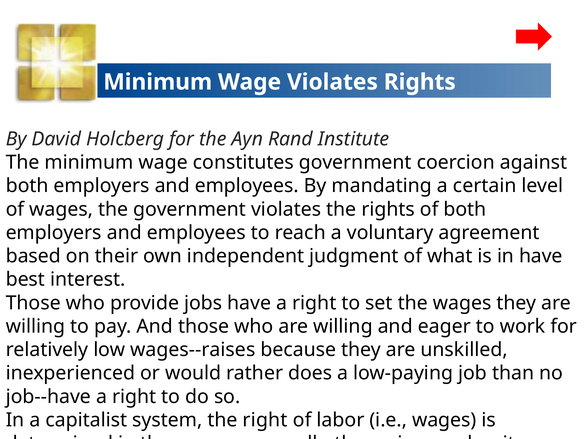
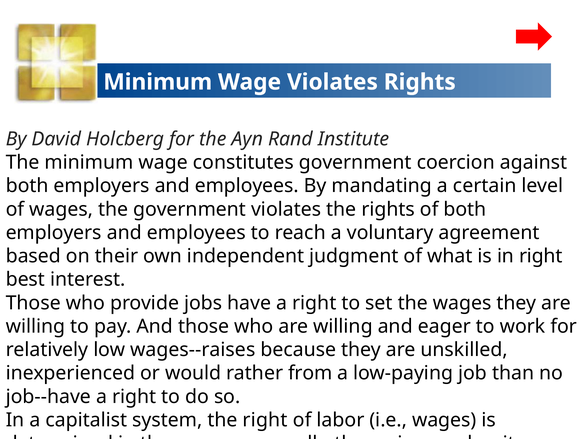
in have: have -> right (541, 256)
does: does -> from (310, 373)
